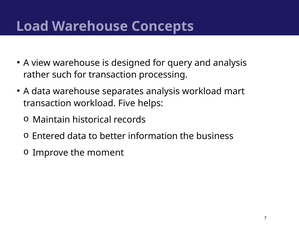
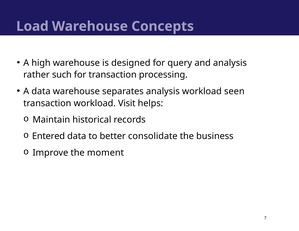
view: view -> high (41, 63)
mart: mart -> seen (234, 91)
Five: Five -> Visit (127, 103)
information: information -> consolidate (153, 136)
